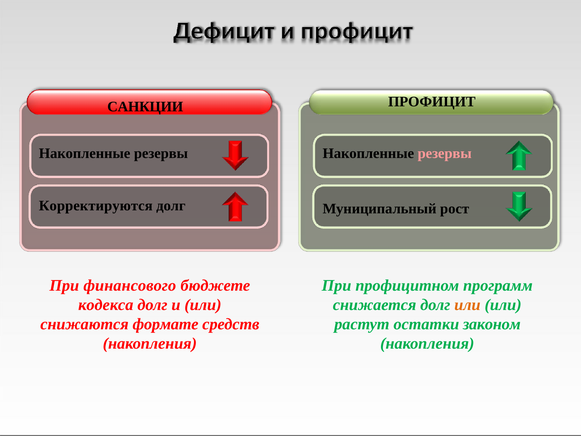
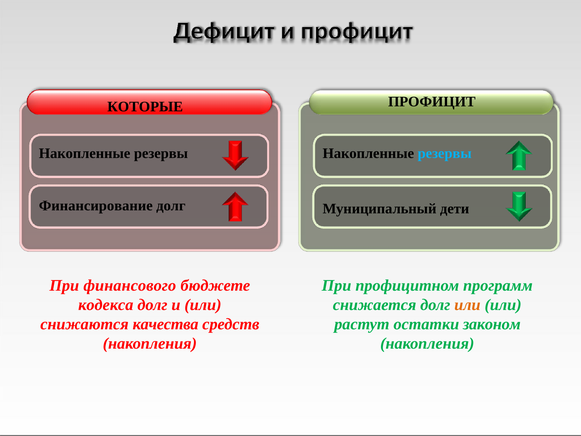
САНКЦИИ: САНКЦИИ -> КОТОРЫЕ (145, 107)
резервы colour: pink -> light blue (445, 153)
Корректируются: Корректируются -> Финансирование (96, 206)
рост: рост -> дети (455, 208)
формате: формате -> качества (166, 324)
